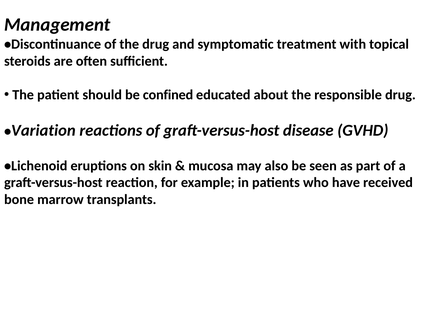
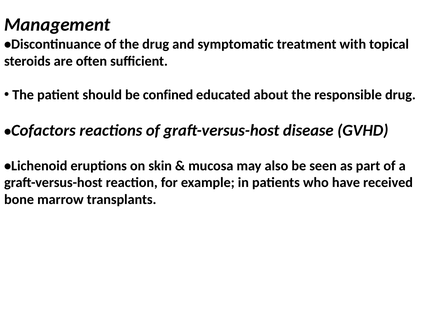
Variation: Variation -> Cofactors (43, 130)
